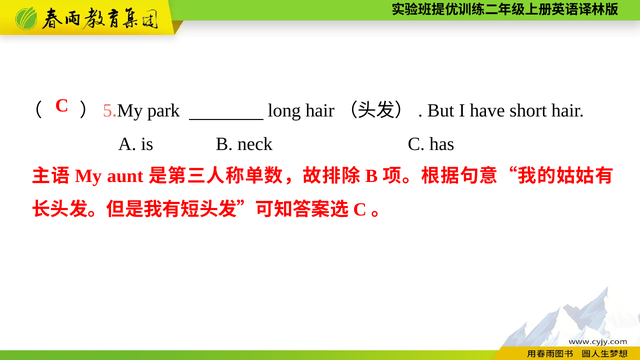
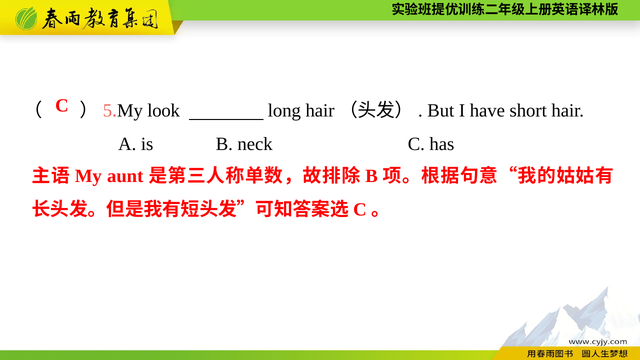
park: park -> look (164, 111)
